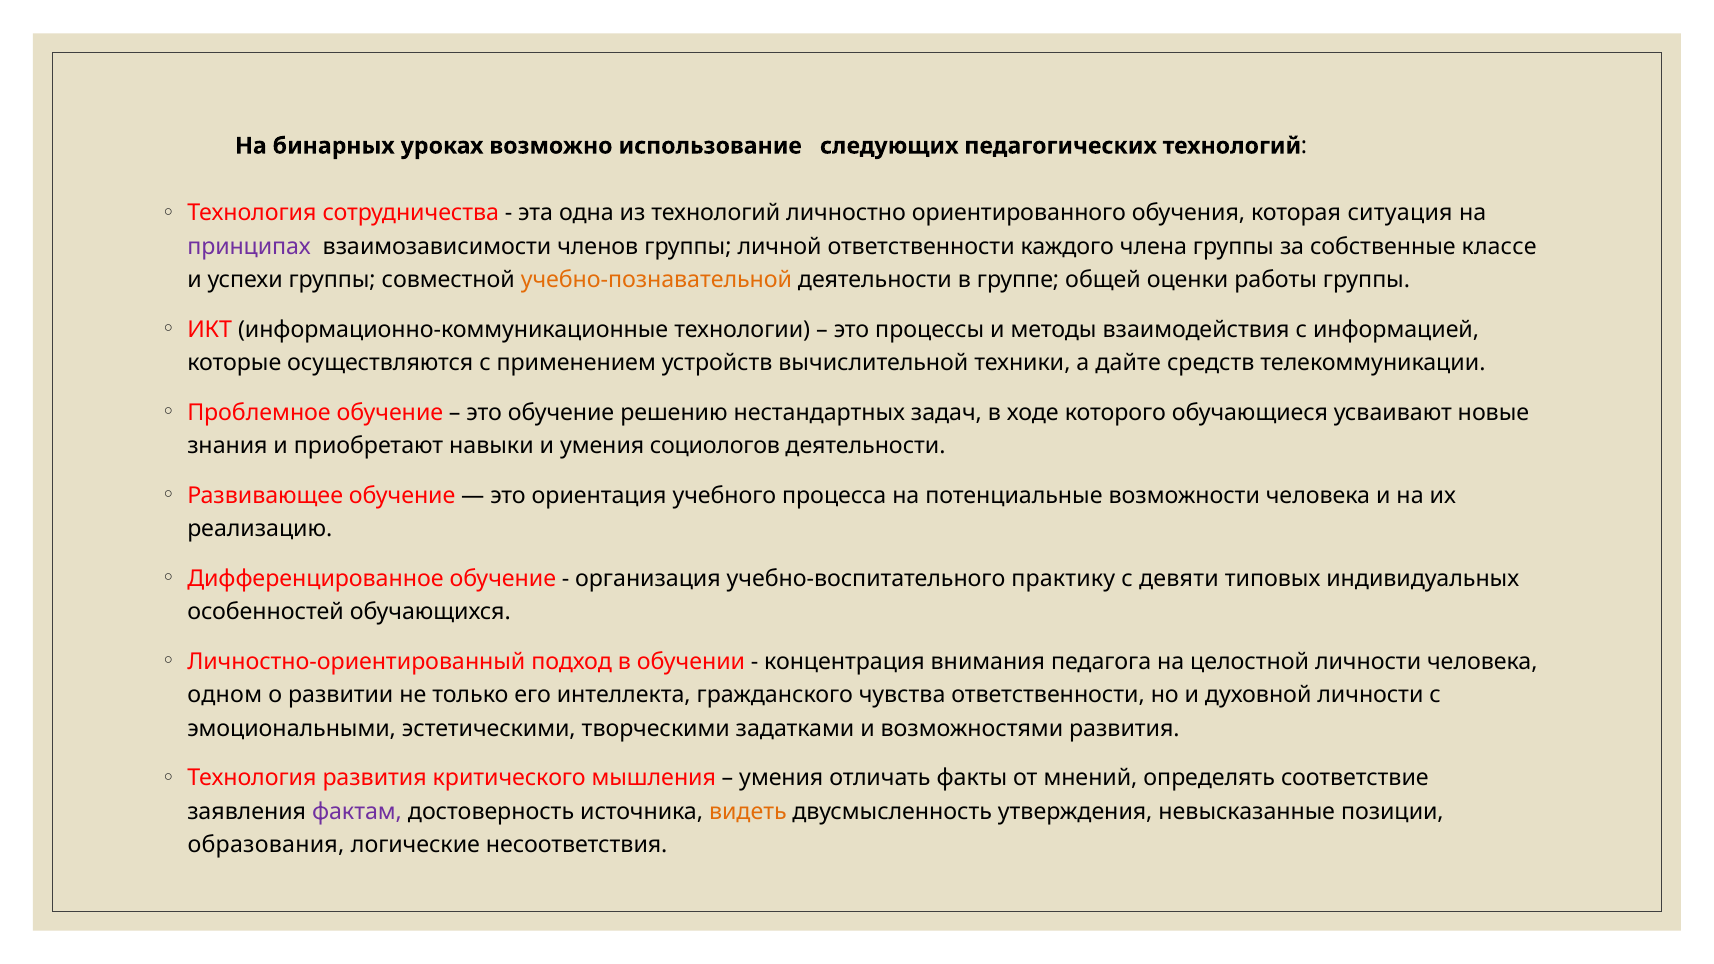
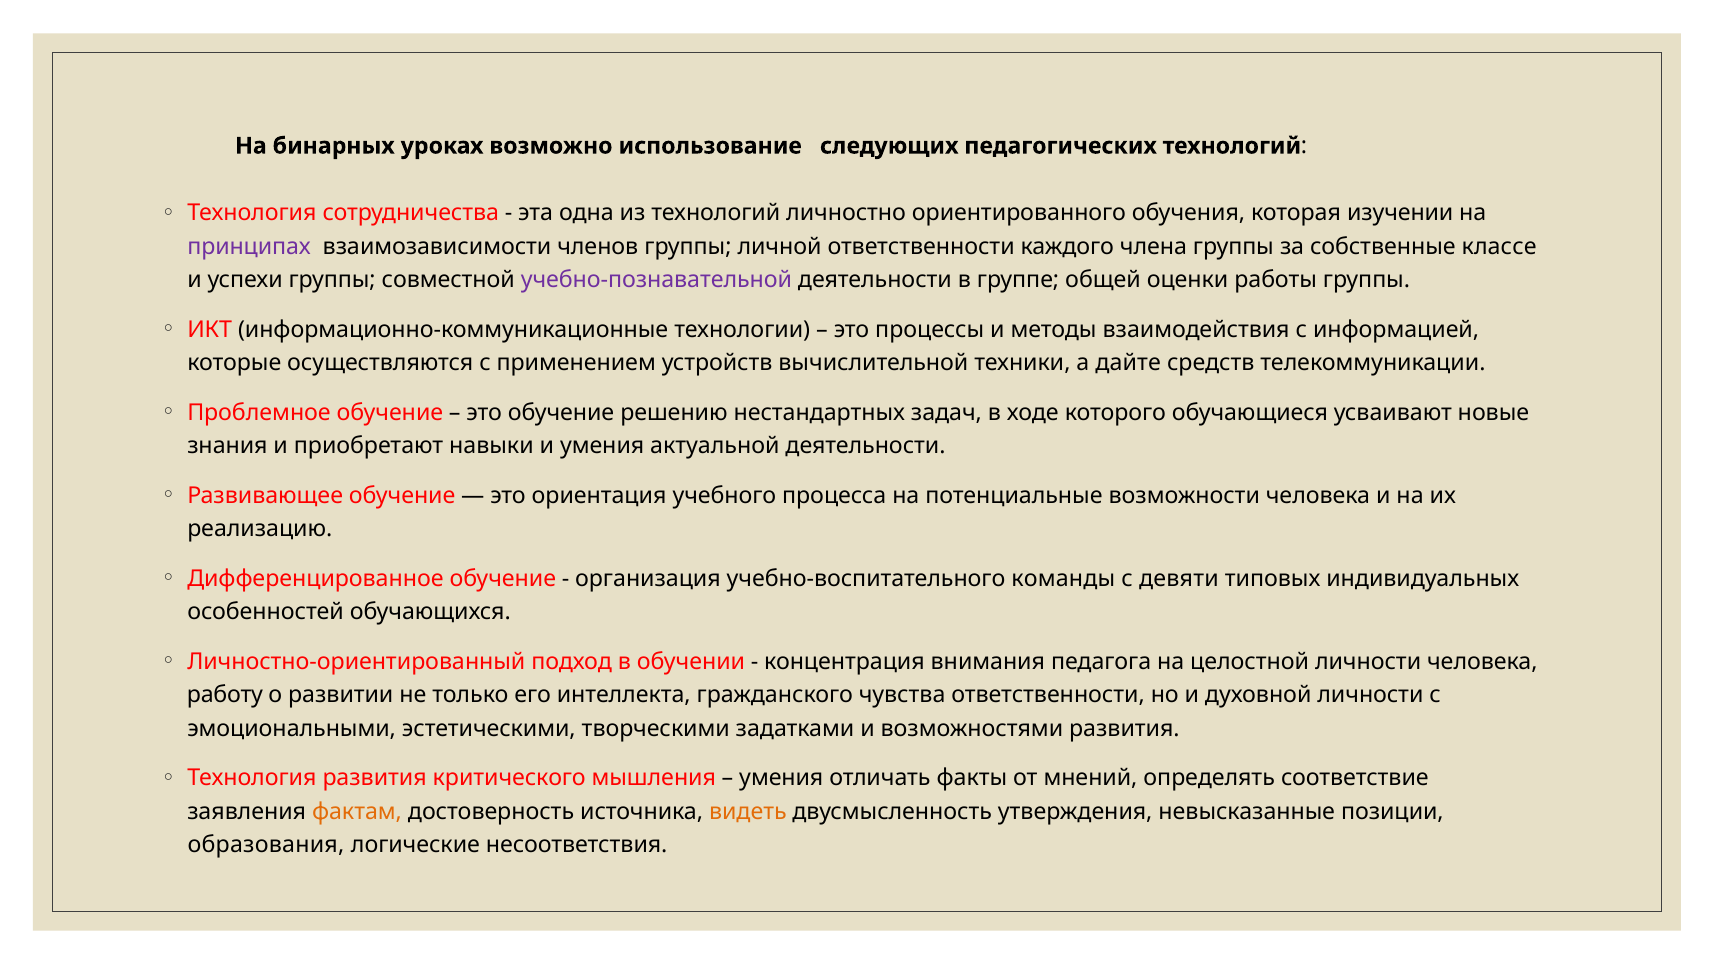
ситуация: ситуация -> изучении (1400, 213)
учебно-познавательной colour: orange -> purple (656, 280)
социологов: социологов -> актуальной (715, 446)
практику: практику -> команды (1063, 579)
одном: одном -> работу (225, 695)
фактам colour: purple -> orange (357, 812)
